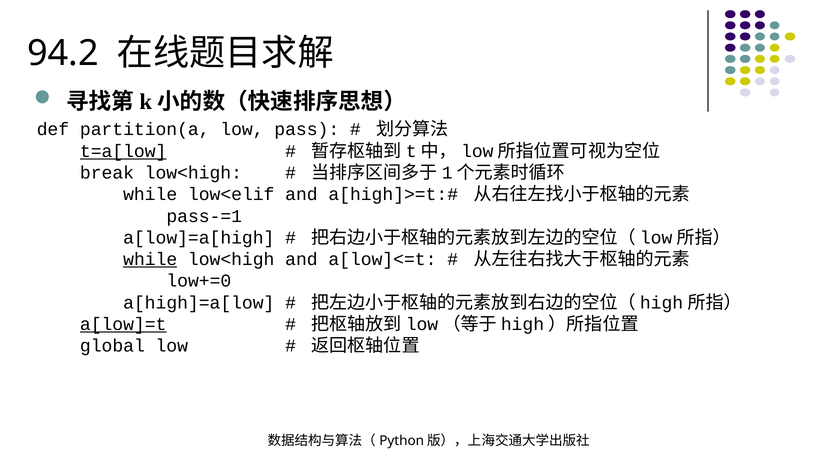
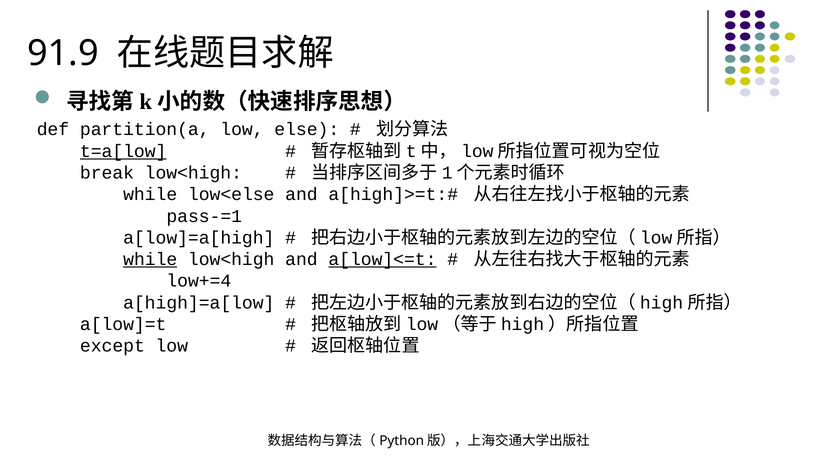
94.2: 94.2 -> 91.9 (63, 54)
pass: pass -> else (307, 130)
low<elif: low<elif -> low<else (231, 195)
a[low]<=t underline: none -> present (382, 260)
low+=0: low+=0 -> low+=4 (199, 281)
a[low]=t underline: present -> none (123, 325)
global: global -> except (112, 346)
